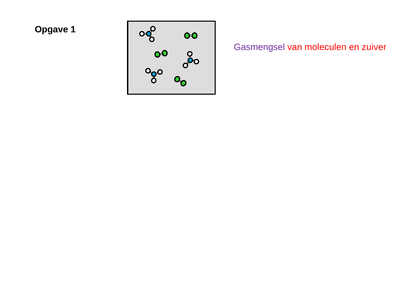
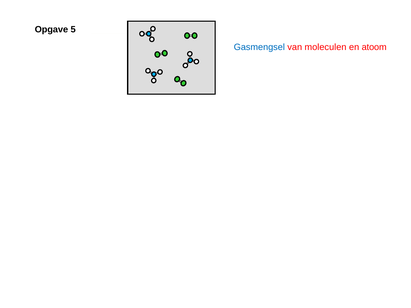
1: 1 -> 5 (73, 30)
Gasmengsel colour: purple -> blue (259, 47)
zuiver: zuiver -> atoom (374, 47)
